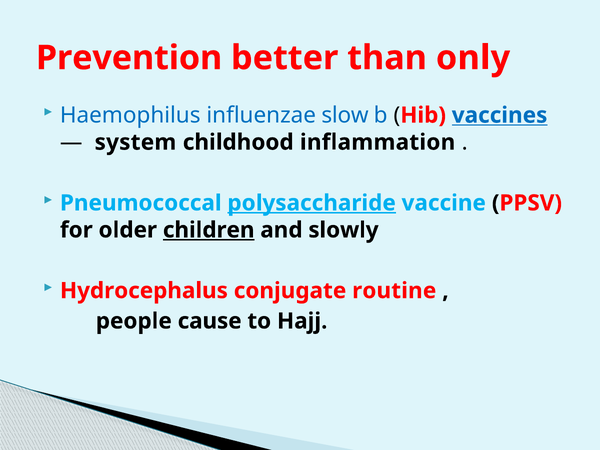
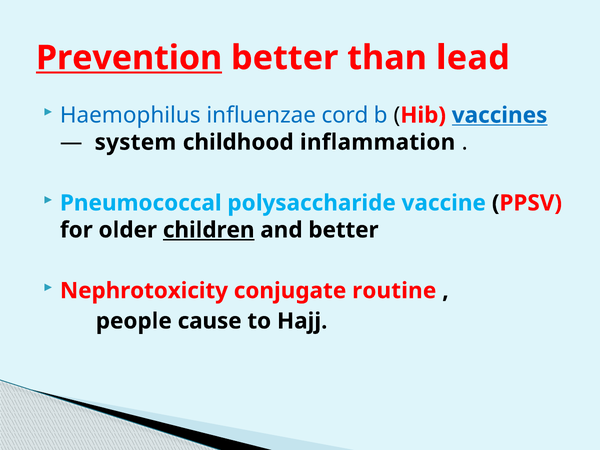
Prevention underline: none -> present (129, 58)
only: only -> lead (473, 58)
slow: slow -> cord (345, 115)
polysaccharide underline: present -> none (312, 203)
and slowly: slowly -> better (343, 230)
Hydrocephalus: Hydrocephalus -> Nephrotoxicity (144, 291)
